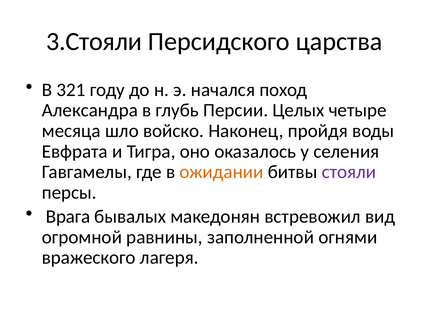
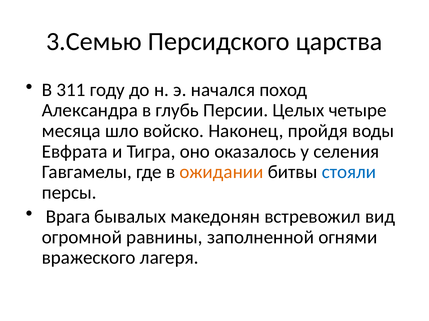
3.Стояли: 3.Стояли -> 3.Семью (94, 42)
321: 321 -> 311 (71, 90)
стояли colour: purple -> blue (349, 172)
